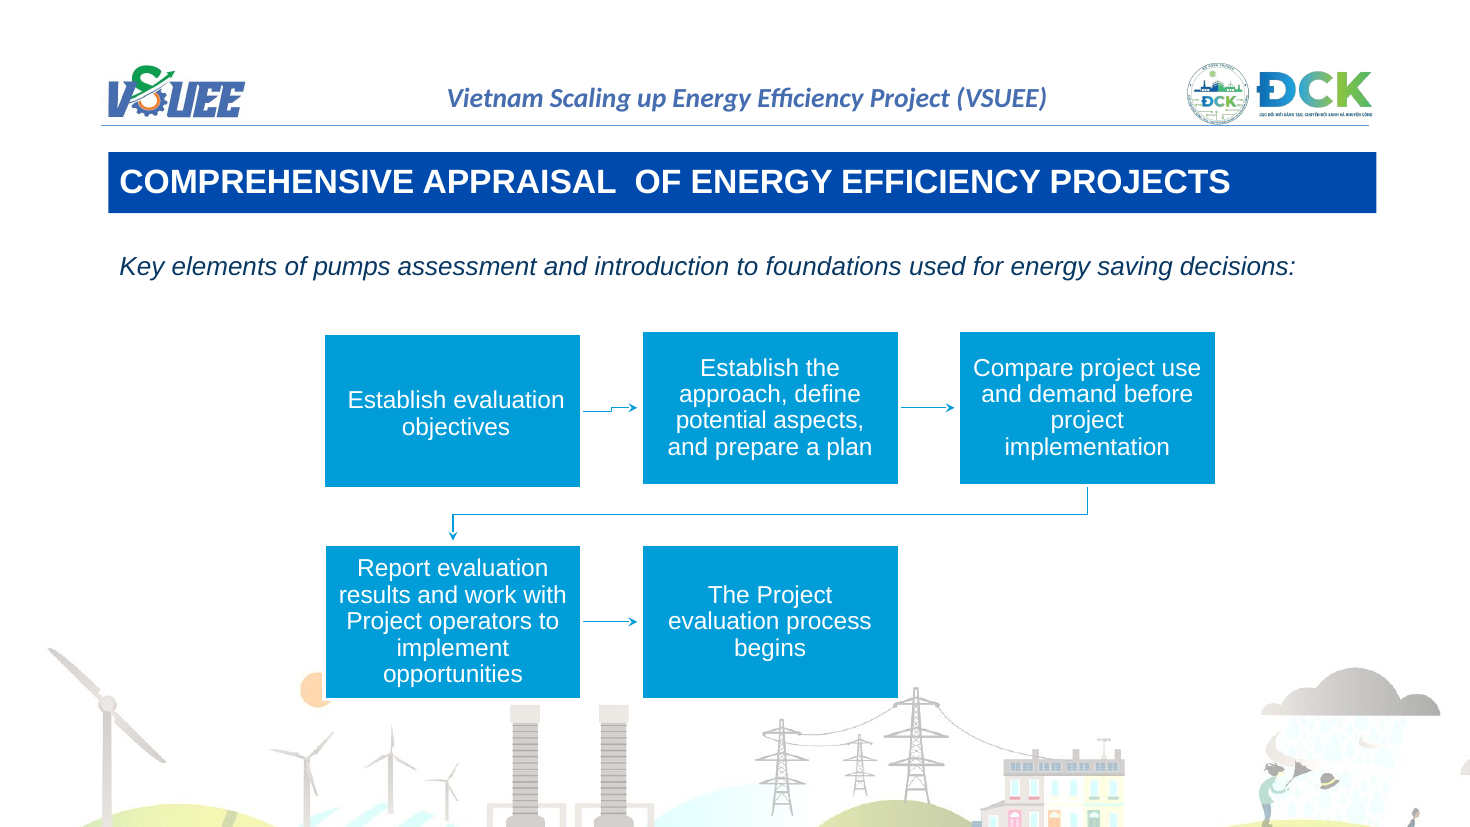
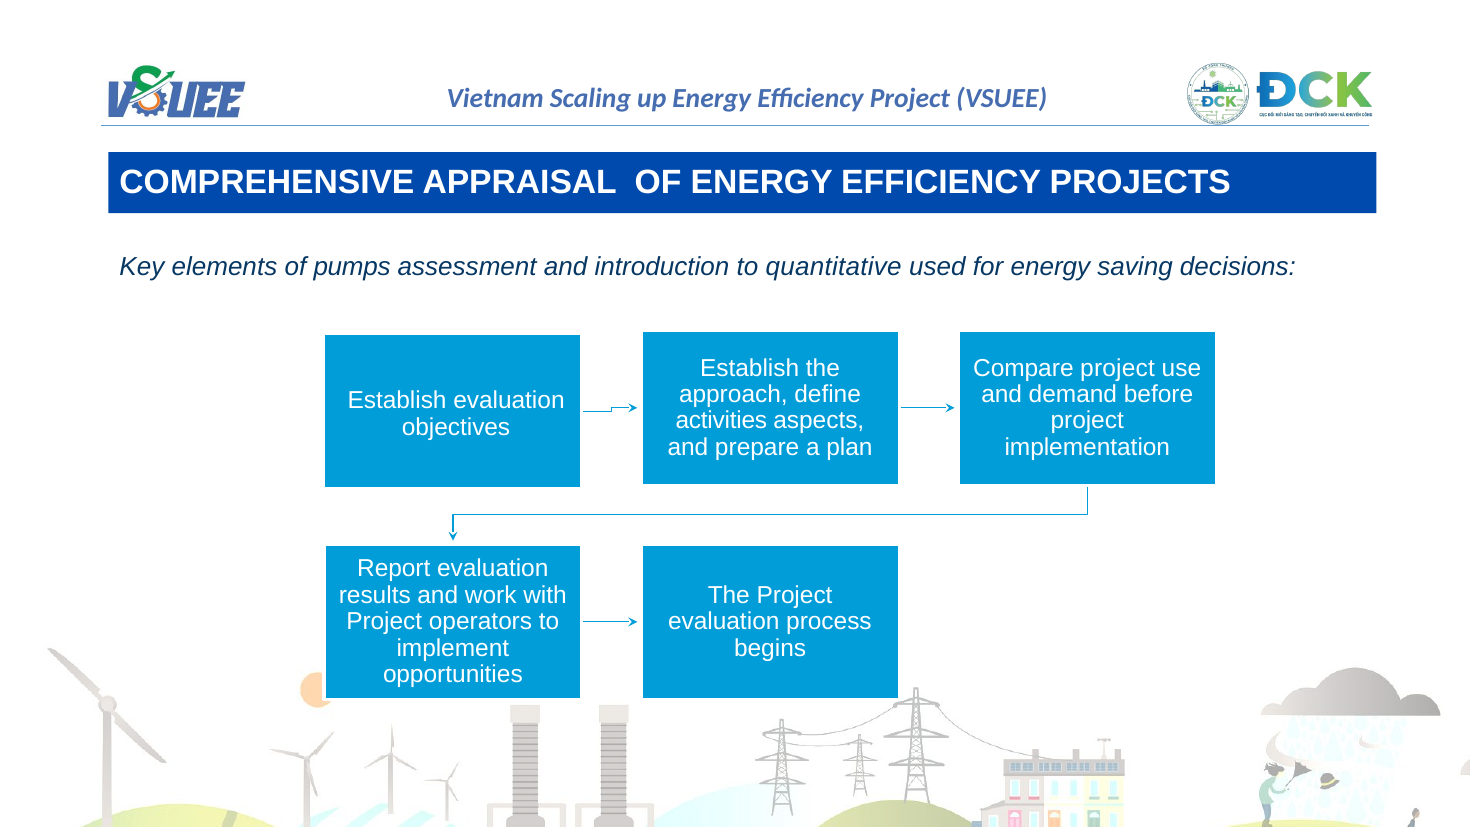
foundations: foundations -> quantitative (834, 267)
potential: potential -> activities (721, 421)
